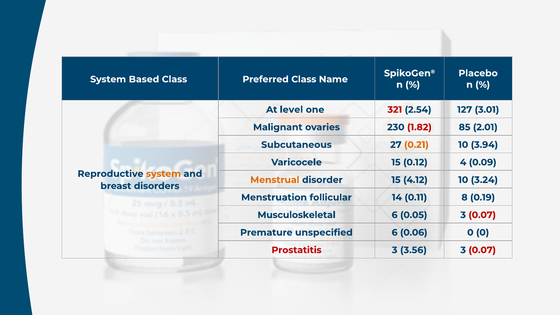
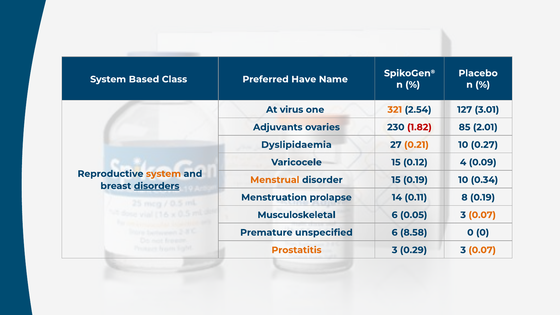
Preferred Class: Class -> Have (304, 79)
level: level -> virus (292, 110)
321 colour: red -> orange (395, 110)
Malignant: Malignant -> Adjuvants (278, 127)
Subcutaneous: Subcutaneous -> Dyslipidaemia (296, 145)
3.94: 3.94 -> 0.27 (484, 145)
15 4.12: 4.12 -> 0.19 (415, 180)
3.24: 3.24 -> 0.34 (484, 180)
disorders underline: none -> present (157, 186)
follicular: follicular -> prolapse (331, 197)
0.07 colour: red -> orange (482, 215)
0.06: 0.06 -> 8.58 (414, 233)
Prostatitis colour: red -> orange (297, 250)
3.56: 3.56 -> 0.29 (413, 250)
0.07 colour: red -> orange (482, 250)
